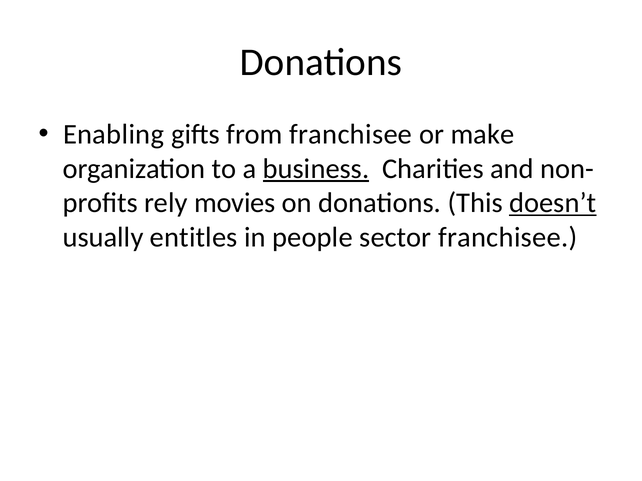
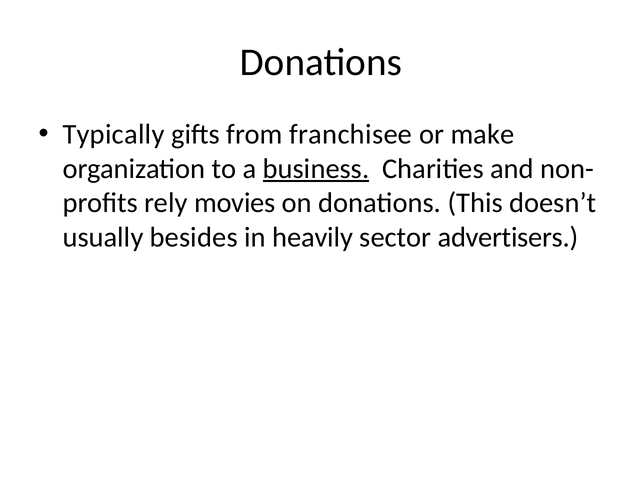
Enabling: Enabling -> Typically (114, 135)
doesn’t underline: present -> none (553, 203)
entitles: entitles -> besides (194, 237)
people: people -> heavily (313, 237)
sector franchisee: franchisee -> advertisers (508, 237)
